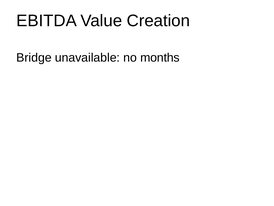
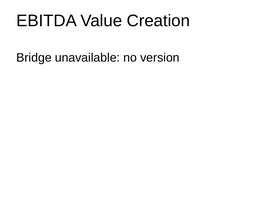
months: months -> version (160, 57)
